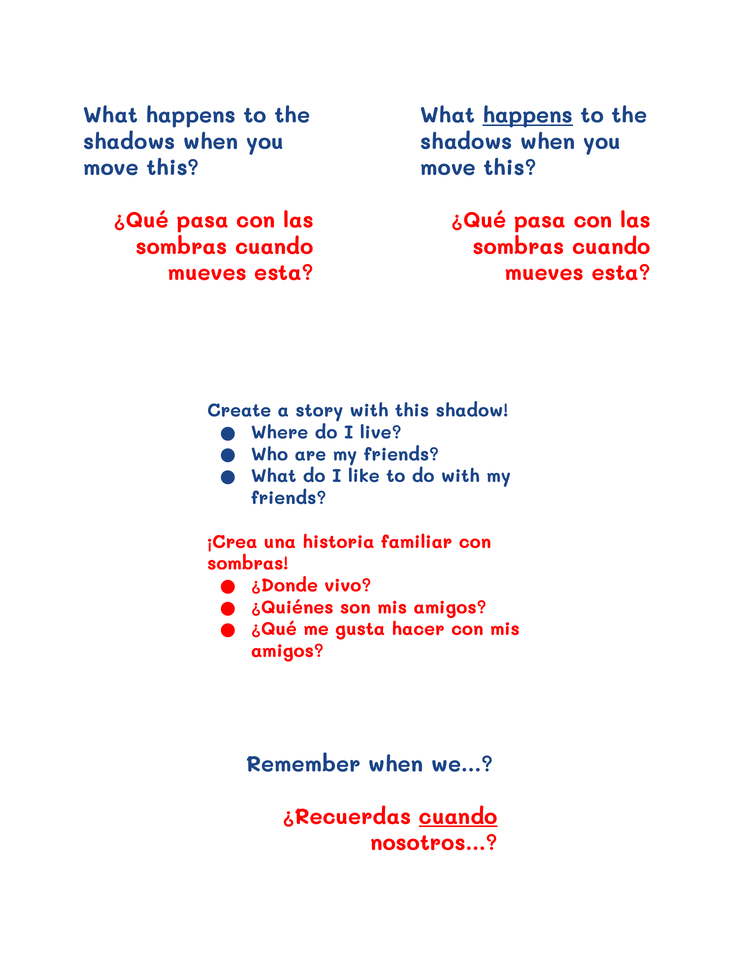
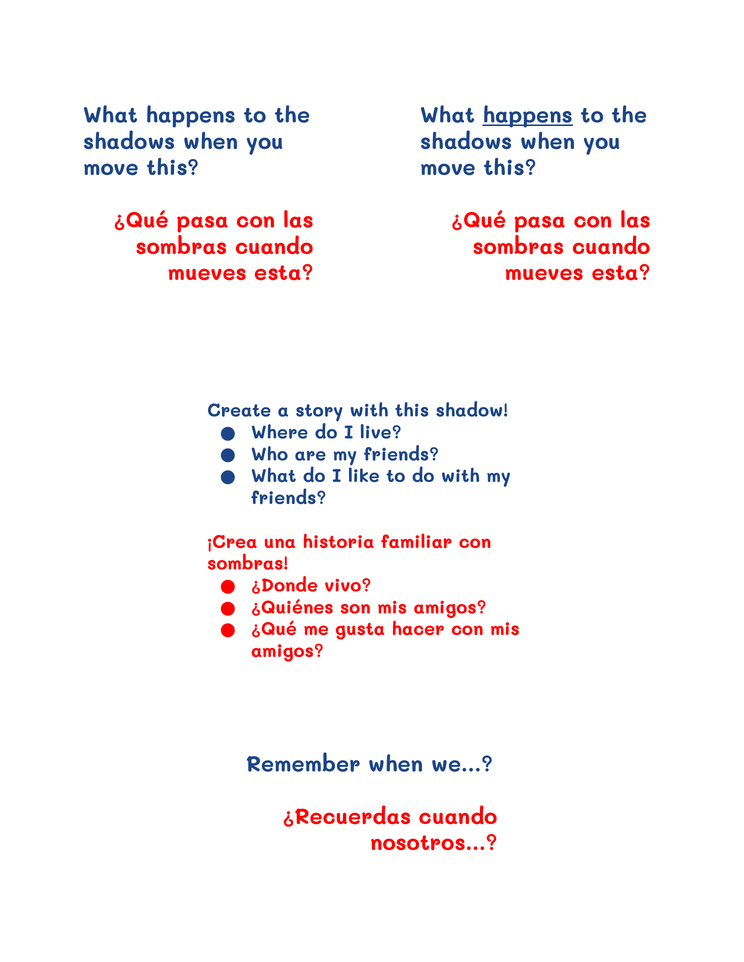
cuando underline: present -> none (458, 817)
